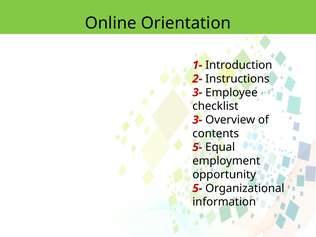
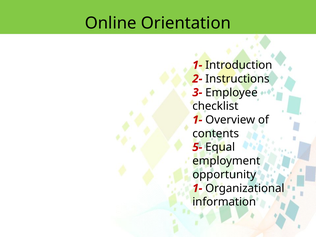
3-: 3- -> 1- (197, 120)
5-: 5- -> 1- (197, 188)
